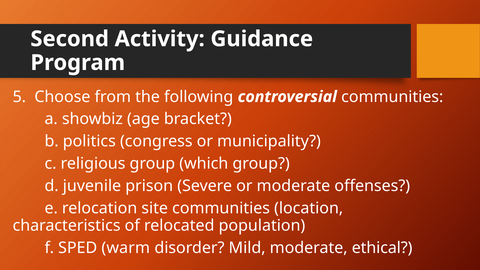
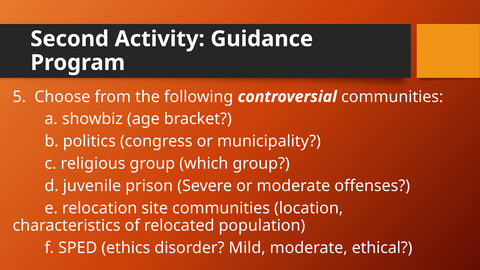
warm: warm -> ethics (126, 248)
